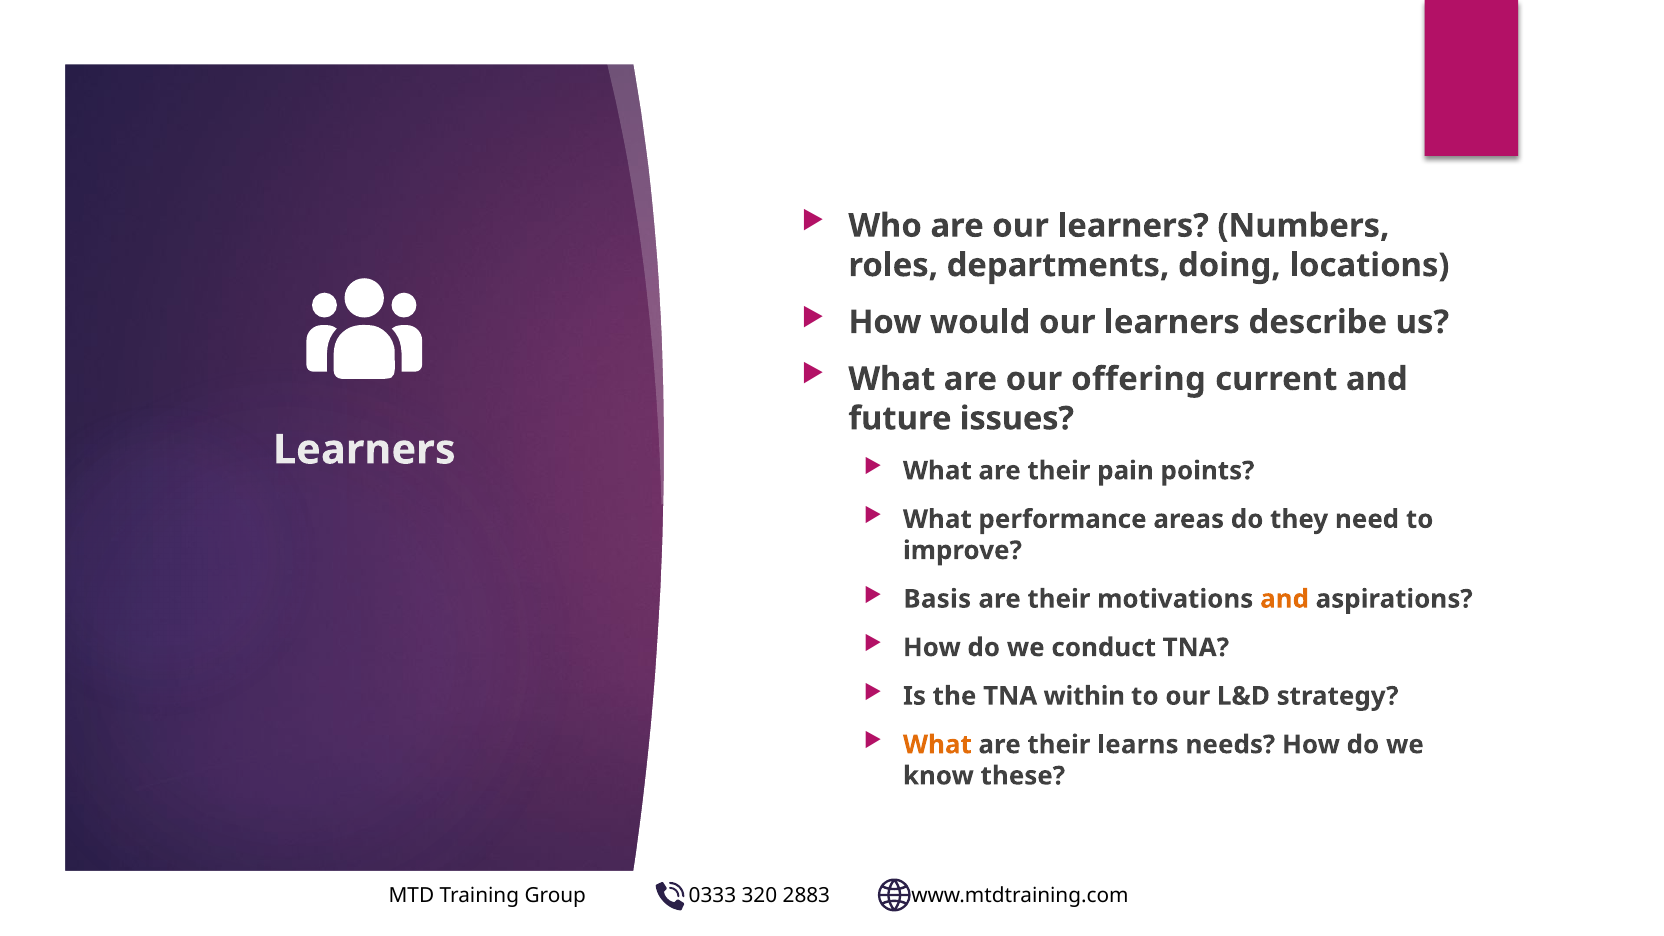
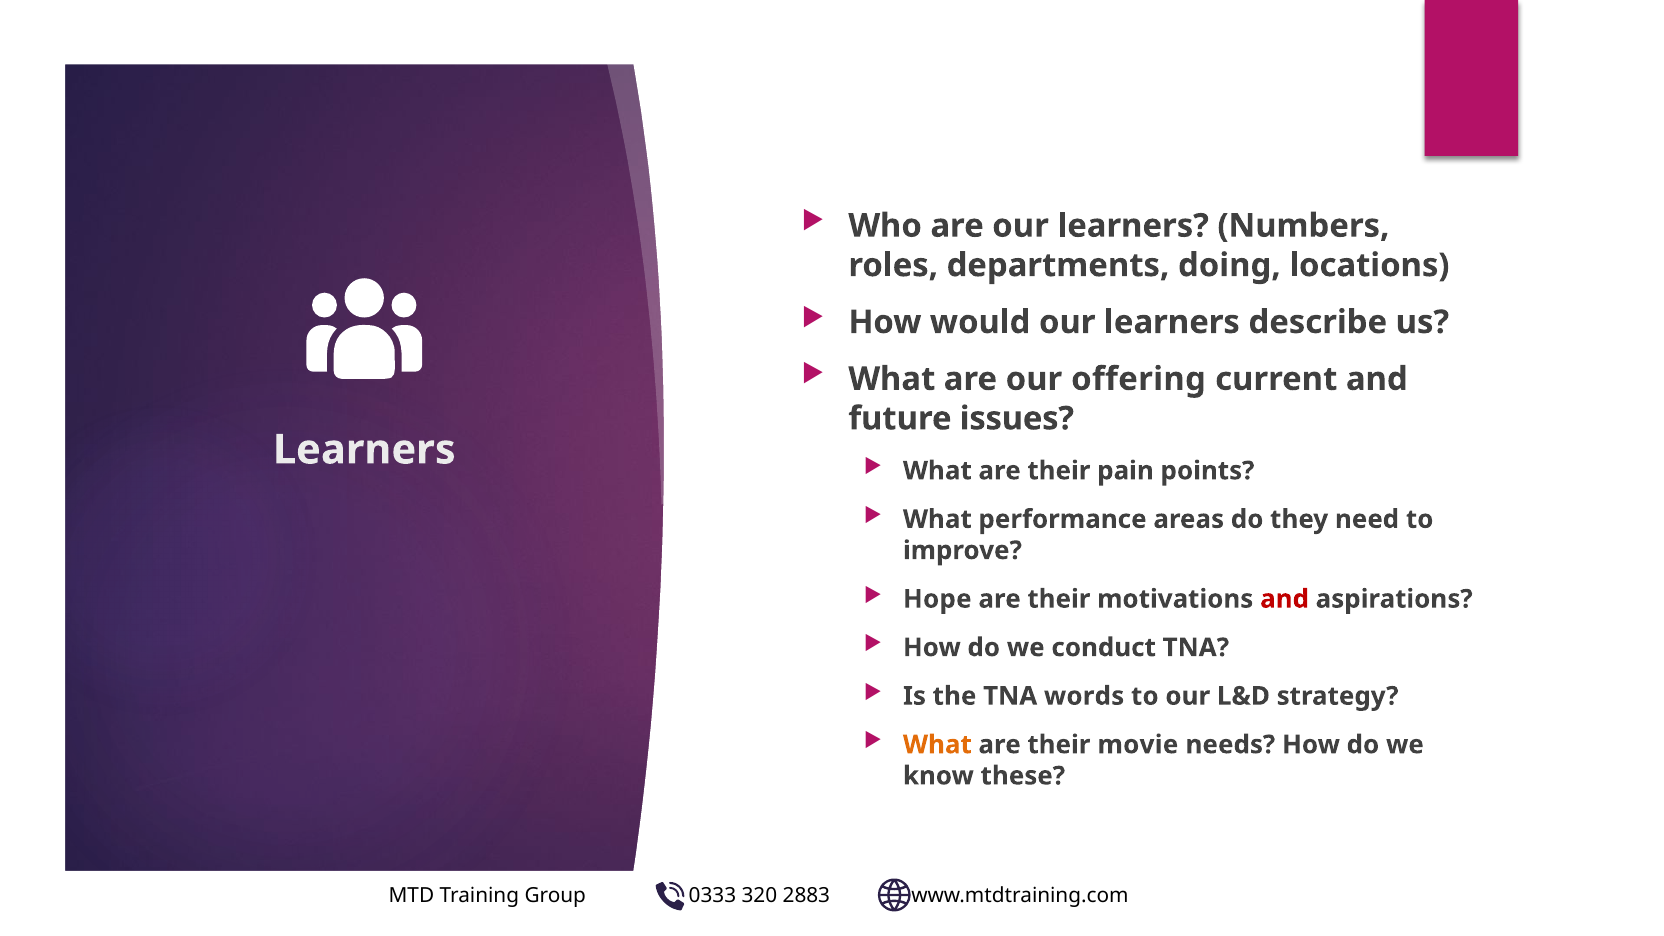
Basis: Basis -> Hope (937, 599)
and colour: orange -> red (1285, 599)
within: within -> words (1084, 696)
learns: learns -> movie (1138, 745)
